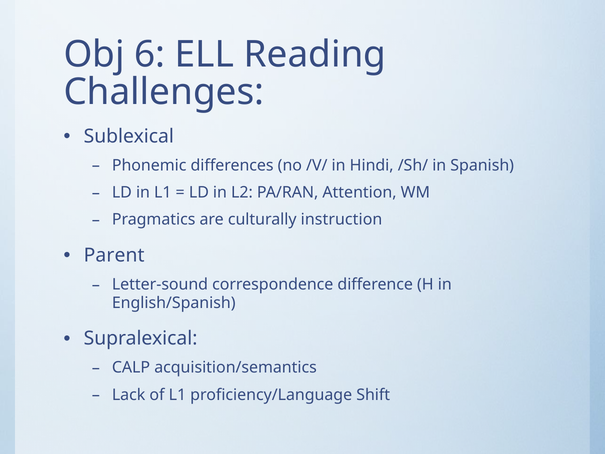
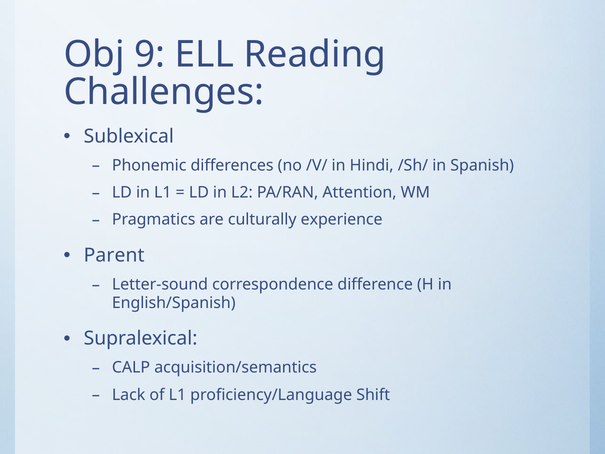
6: 6 -> 9 (150, 54)
instruction: instruction -> experience (342, 220)
